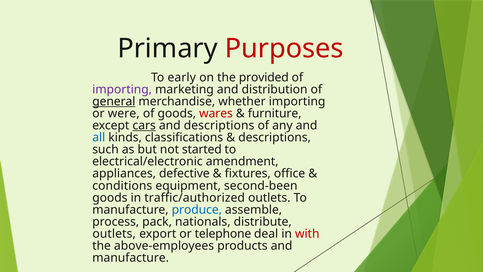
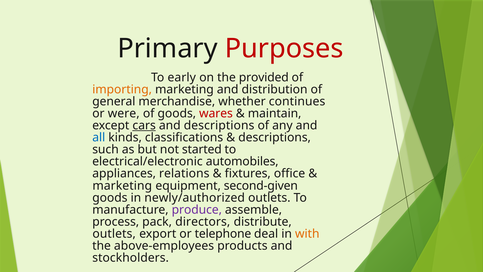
importing colour: purple -> orange (122, 89)
general underline: present -> none (114, 101)
whether importing: importing -> continues (297, 101)
furniture: furniture -> maintain (275, 113)
amendment: amendment -> automobiles (242, 161)
defective: defective -> relations (184, 173)
conditions: conditions -> marketing (122, 185)
second-been: second-been -> second-given (261, 185)
traffic/authorized: traffic/authorized -> newly/authorized (195, 198)
produce colour: blue -> purple (197, 210)
nationals: nationals -> directors (203, 222)
with colour: red -> orange (307, 234)
manufacture: manufacture -> stockholders (131, 258)
